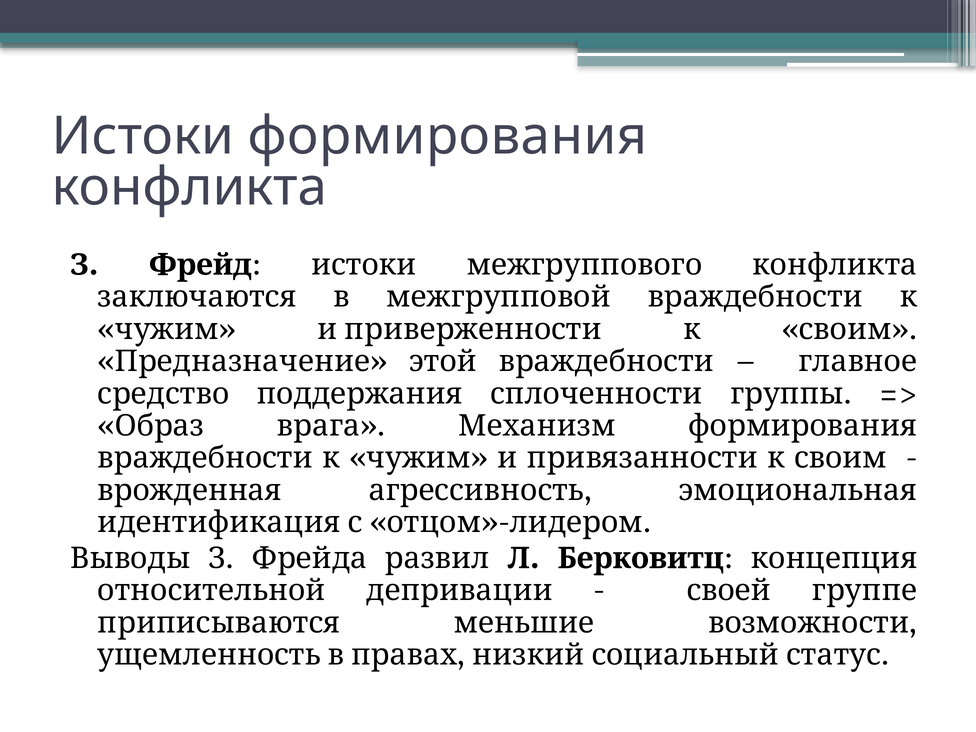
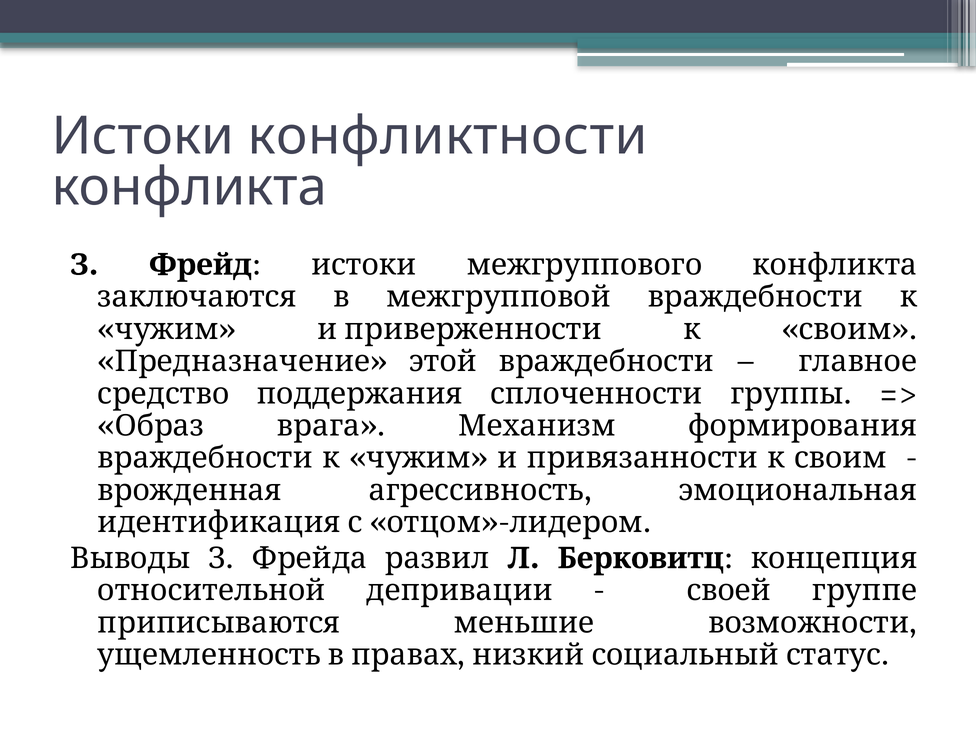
Истоки формирования: формирования -> конфликтности (448, 136)
